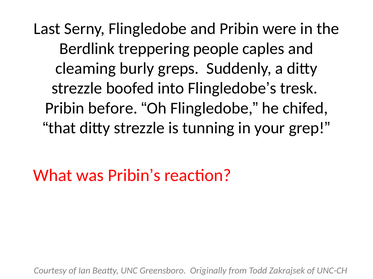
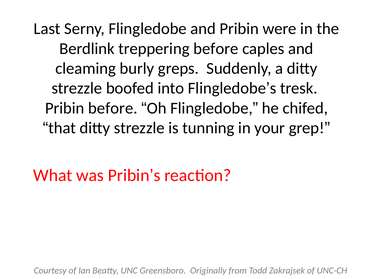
treppering people: people -> before (216, 49)
